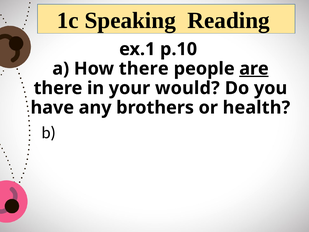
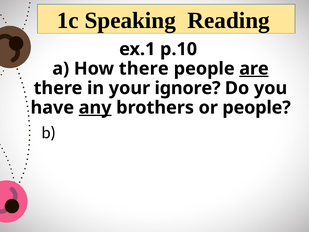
would: would -> ignore (188, 88)
any underline: none -> present (95, 107)
or health: health -> people (257, 107)
